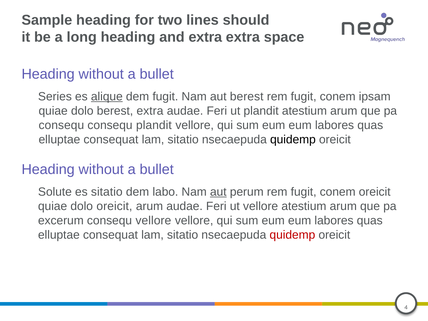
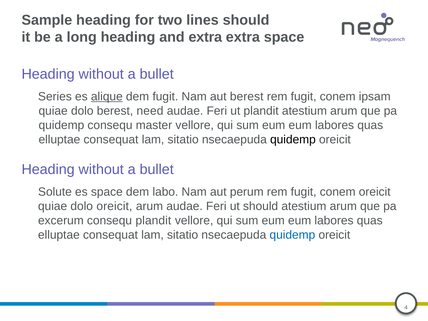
berest extra: extra -> need (150, 111)
consequ: consequ -> quidemp (61, 125)
consequ plandit: plandit -> master (154, 125)
es sitatio: sitatio -> space (107, 192)
aut underline: present -> none (218, 192)
ut vellore: vellore -> should (261, 206)
consequ vellore: vellore -> plandit (153, 221)
quidemp colour: red -> blue (292, 235)
